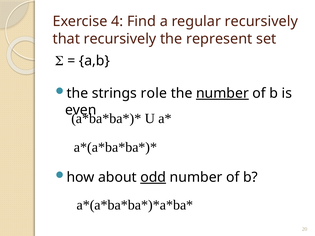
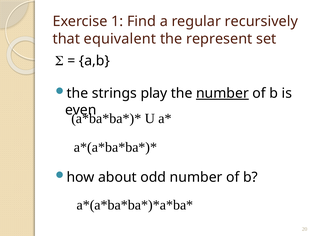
4: 4 -> 1 (117, 21)
that recursively: recursively -> equivalent (120, 39)
role: role -> play (154, 93)
odd underline: present -> none (153, 177)
